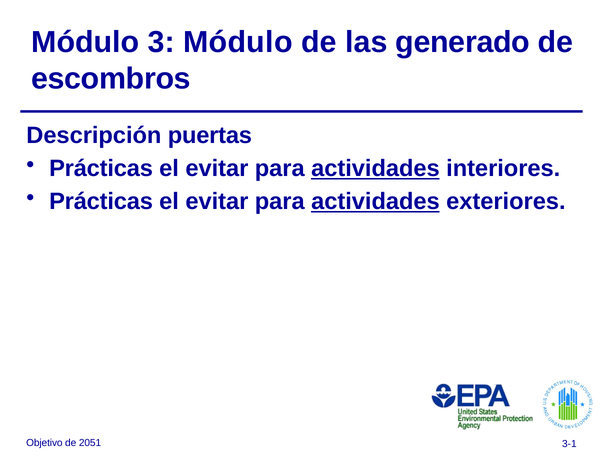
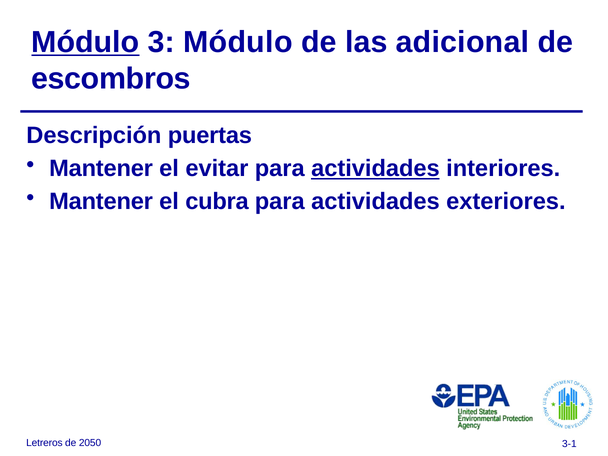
Módulo underline: none -> present (85, 42)
generado: generado -> adicional (462, 42)
Prácticas: Prácticas -> Mantener (101, 169)
Prácticas: Prácticas -> Mantener (101, 202)
evitar: evitar -> cubra (217, 202)
actividades underline: present -> none (375, 202)
Objetivo: Objetivo -> Letreros (44, 443)
2051: 2051 -> 2050 (90, 443)
